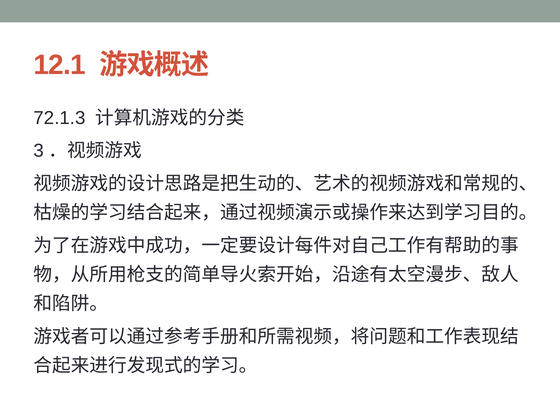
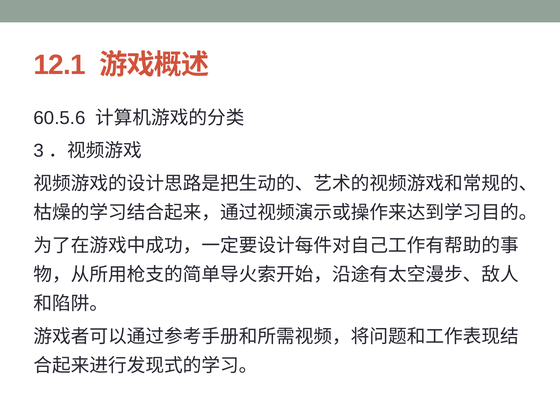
72.1.3: 72.1.3 -> 60.5.6 (60, 118)
